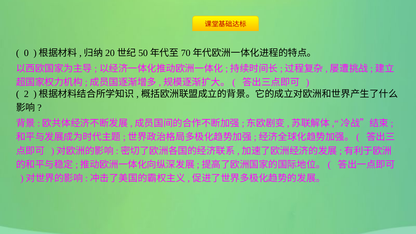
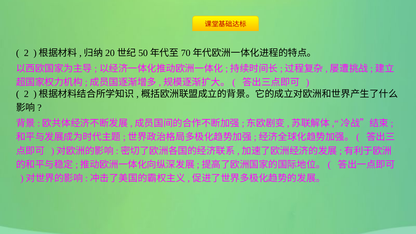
0: 0 -> 2 (26, 53)
